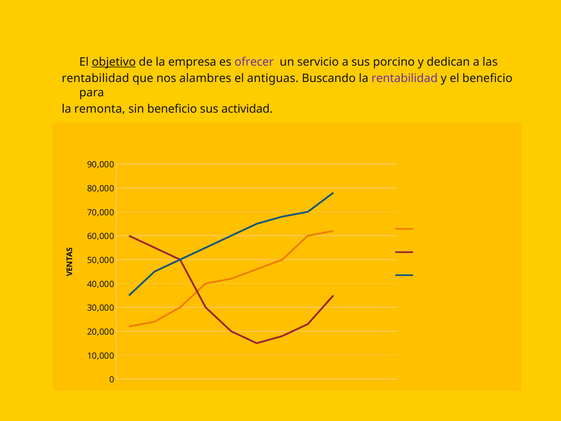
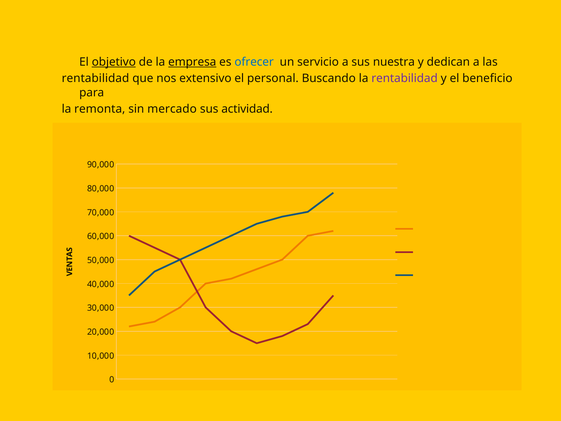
empresa underline: none -> present (192, 62)
ofrecer colour: purple -> blue (254, 62)
porcino: porcino -> nuestra (394, 62)
alambres: alambres -> extensivo (205, 78)
antiguas: antiguas -> personal (273, 78)
sin beneficio: beneficio -> mercado (172, 109)
